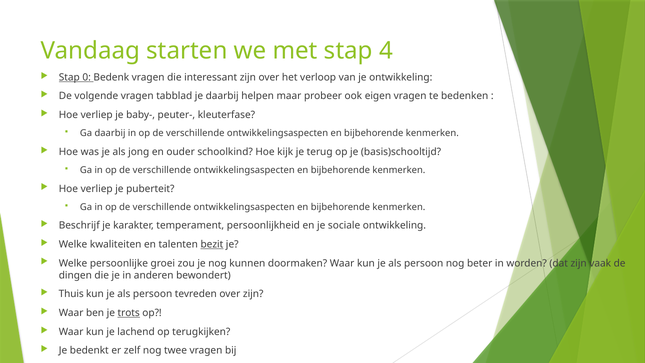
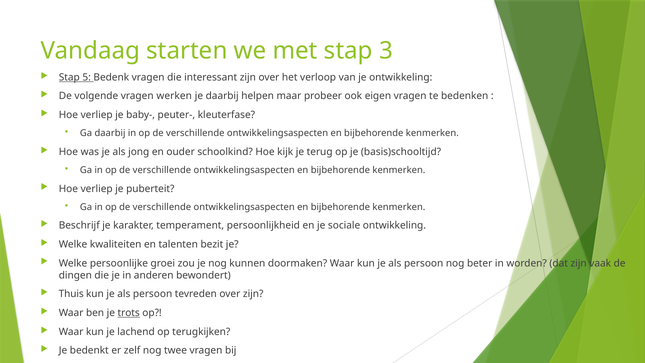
4: 4 -> 3 (386, 51)
0: 0 -> 5 (87, 77)
tabblad: tabblad -> werken (174, 96)
bezit underline: present -> none (212, 244)
